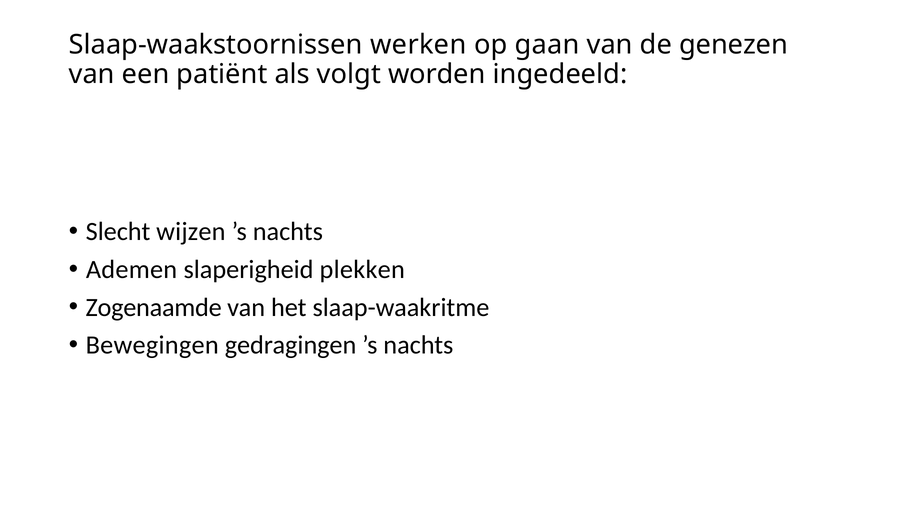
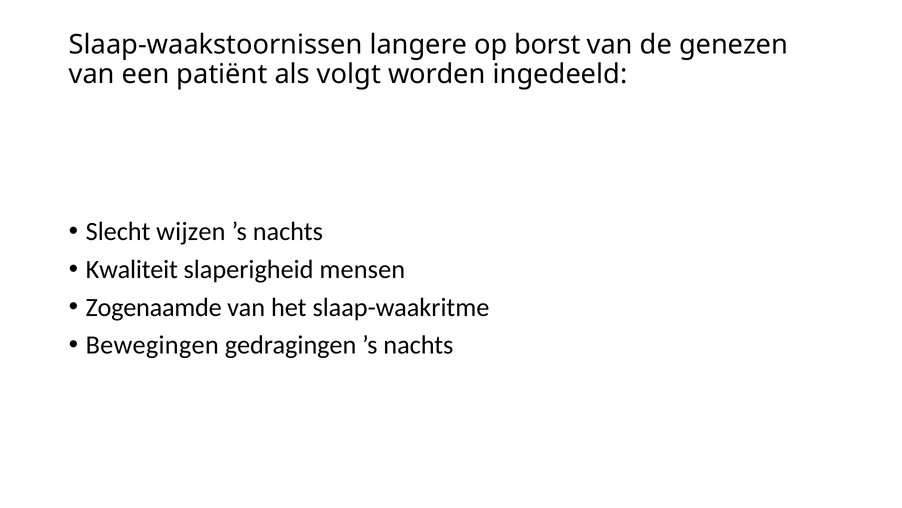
werken: werken -> langere (418, 45)
gaan: gaan -> borst (547, 45)
Ademen: Ademen -> Kwaliteit (132, 269)
plekken: plekken -> mensen (362, 269)
